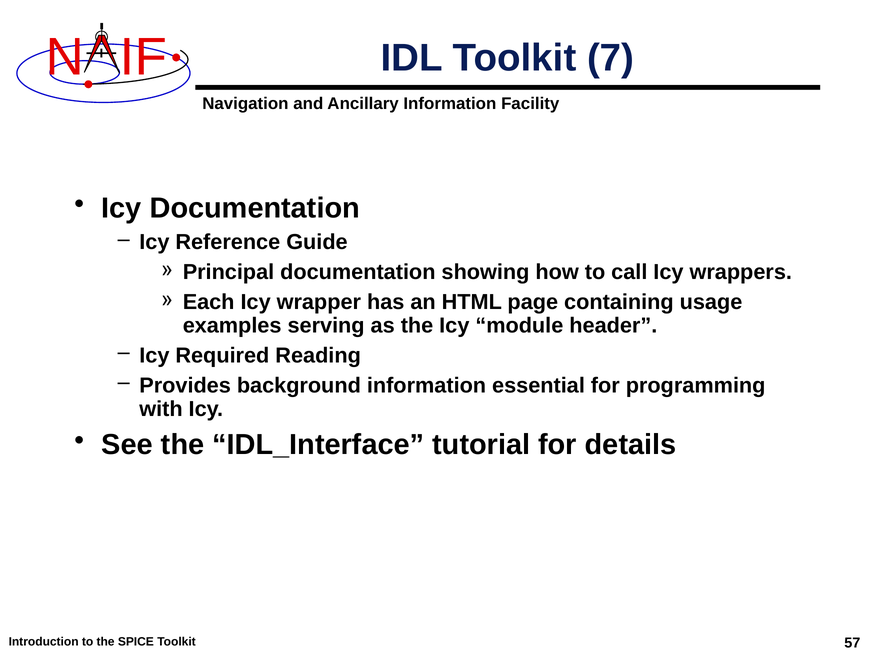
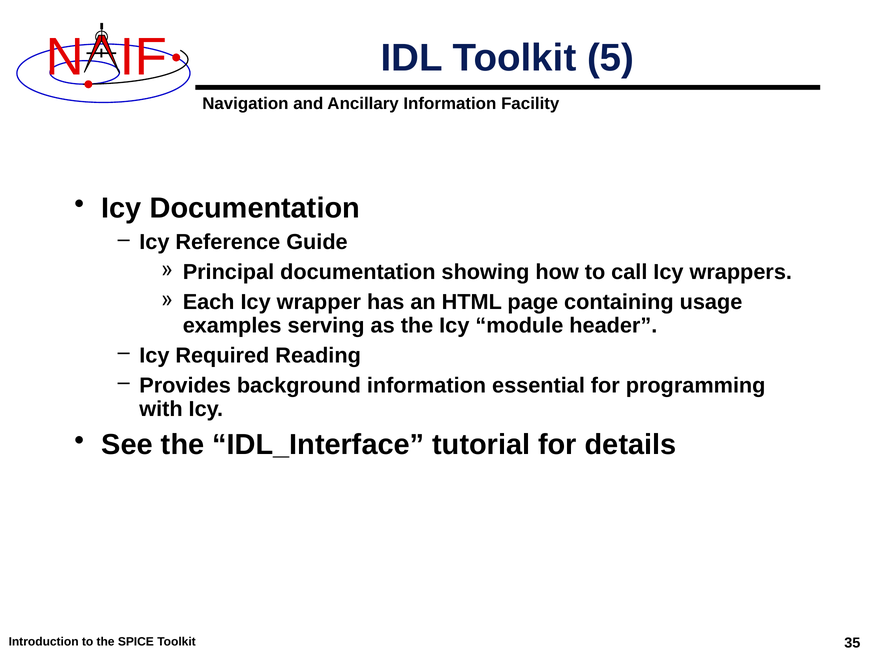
7: 7 -> 5 (611, 58)
57: 57 -> 35 (852, 643)
